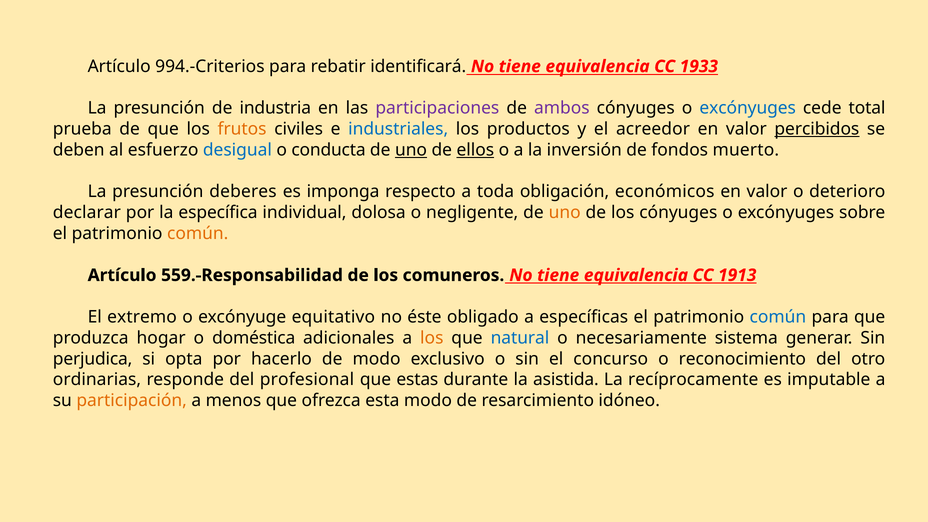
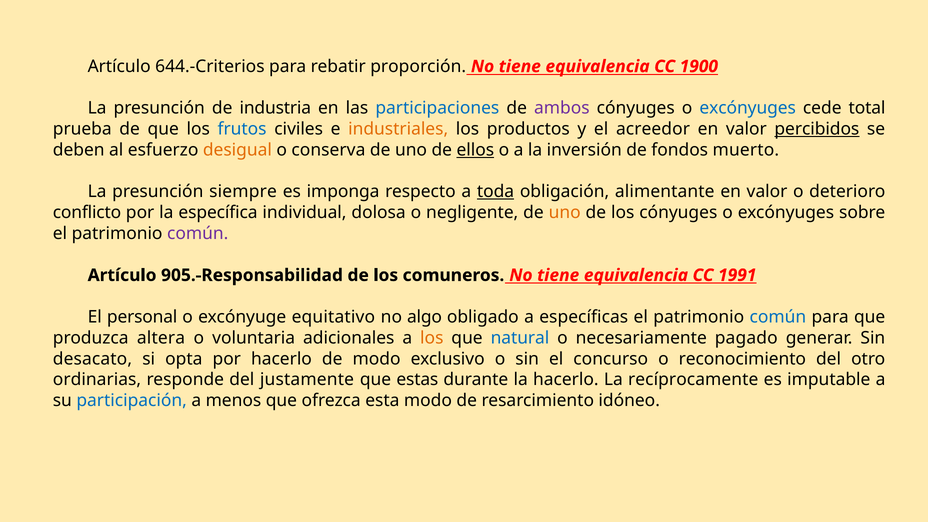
994.-Criterios: 994.-Criterios -> 644.-Criterios (210, 66)
identificará: identificará -> proporción (418, 66)
1933: 1933 -> 1900 (699, 66)
participaciones colour: purple -> blue (437, 108)
frutos colour: orange -> blue (242, 129)
industriales colour: blue -> orange (398, 129)
desigual colour: blue -> orange (237, 150)
conducta: conducta -> conserva (328, 150)
uno underline: present -> none (411, 150)
deberes: deberes -> siempre (243, 192)
toda underline: none -> present (496, 192)
económicos: económicos -> alimentante (665, 192)
declarar: declarar -> conflicto (87, 213)
común colour: orange -> purple (198, 233)
559.-Responsabilidad: 559.-Responsabilidad -> 905.-Responsabilidad (252, 275)
1913: 1913 -> 1991 (737, 275)
extremo: extremo -> personal (142, 317)
éste: éste -> algo (425, 317)
hogar: hogar -> altera (161, 338)
doméstica: doméstica -> voluntaria (254, 338)
sistema: sistema -> pagado (746, 338)
perjudica: perjudica -> desacato (92, 359)
profesional: profesional -> justamente (307, 380)
la asistida: asistida -> hacerlo (566, 380)
participación colour: orange -> blue (132, 401)
